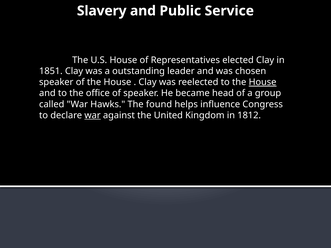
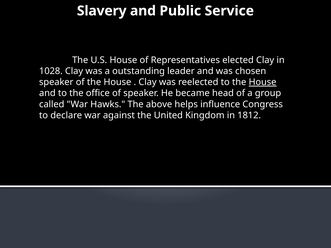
1851: 1851 -> 1028 (51, 71)
found: found -> above (159, 104)
war underline: present -> none (93, 115)
